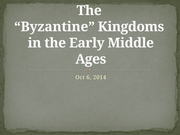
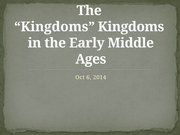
Byzantine: Byzantine -> Kingdoms (54, 27)
